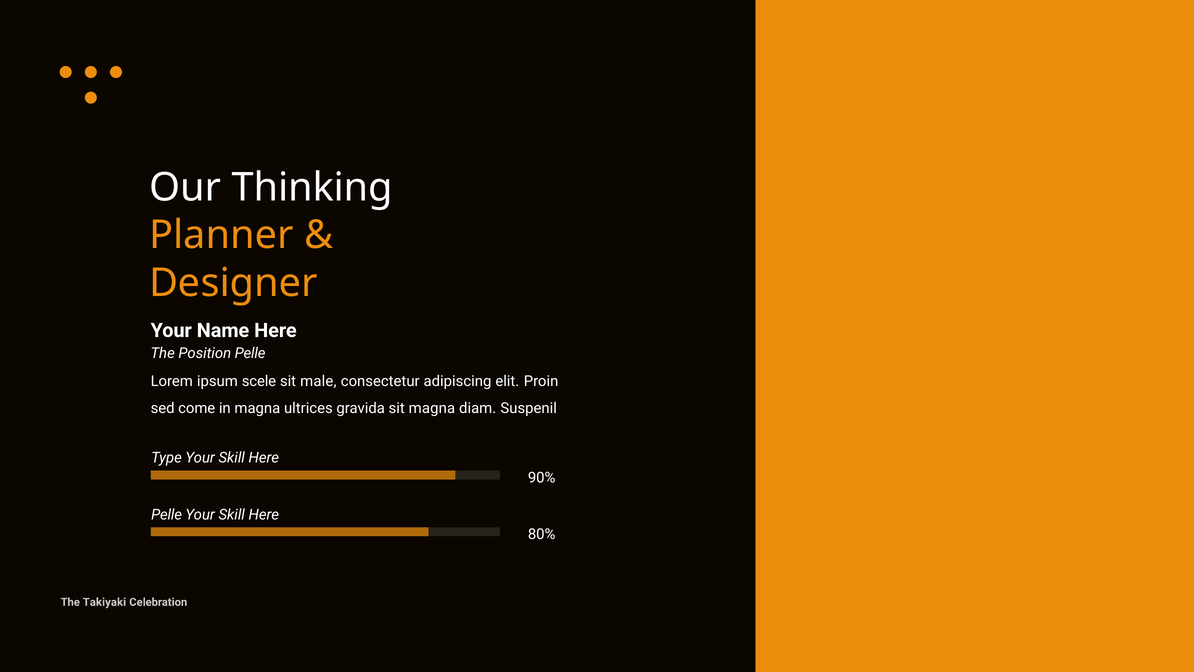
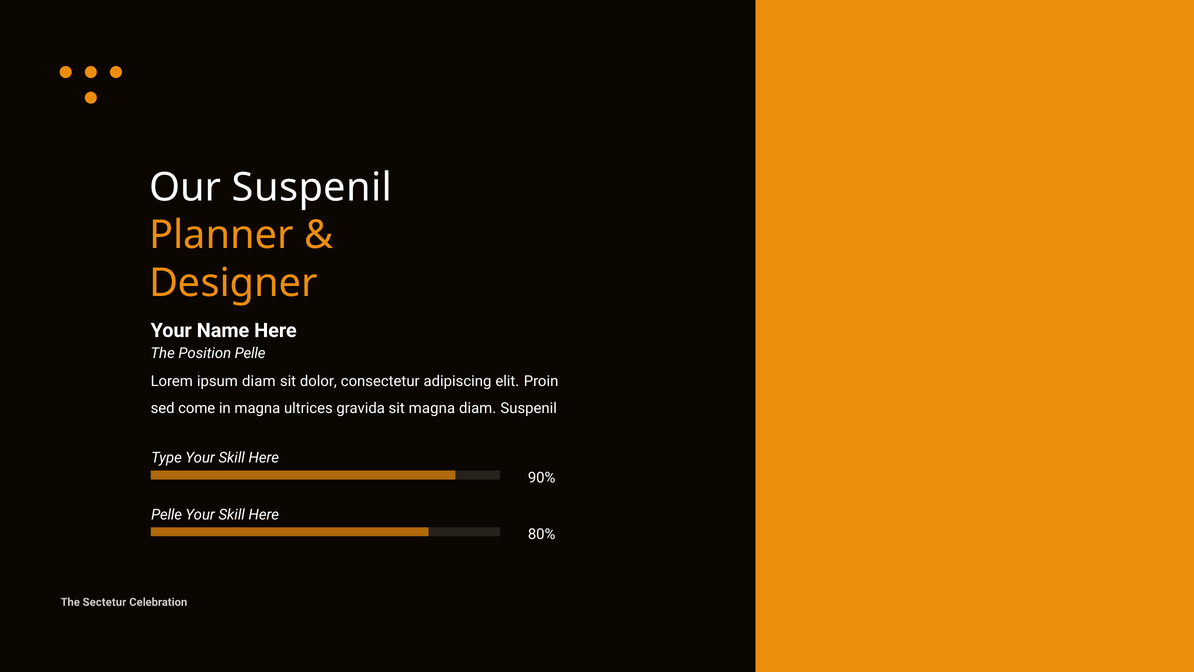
Our Thinking: Thinking -> Suspenil (312, 187)
ipsum scele: scele -> diam (259, 381)
male: male -> dolor (318, 381)
Takiyaki: Takiyaki -> Sectetur (104, 602)
